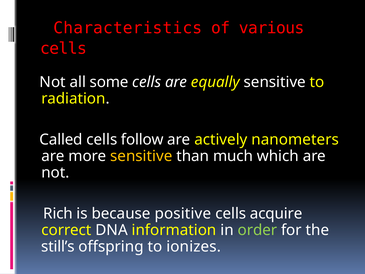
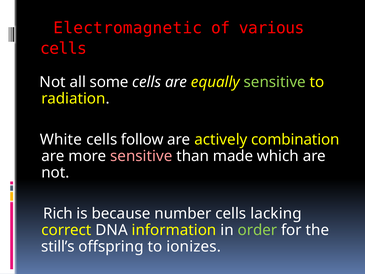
Characteristics: Characteristics -> Electromagnetic (128, 28)
sensitive colour: white -> light green (275, 82)
Called: Called -> White (61, 140)
nanometers: nanometers -> combination (295, 140)
sensitive colour: yellow -> pink (141, 156)
much: much -> made (233, 156)
positive: positive -> number (183, 213)
acquire: acquire -> lacking (276, 213)
